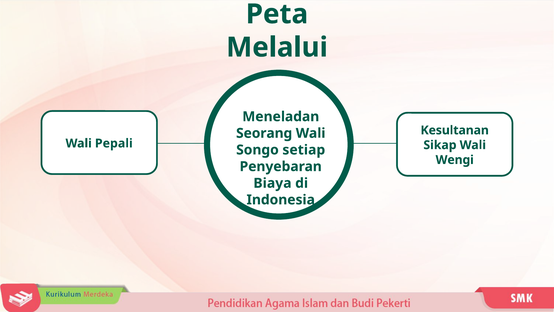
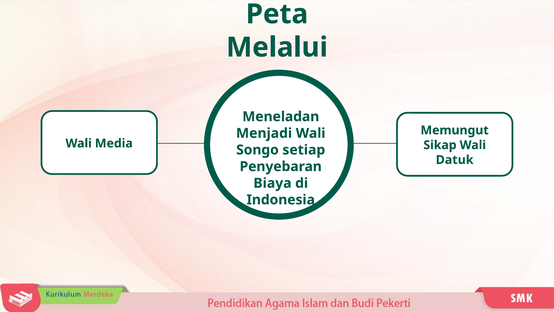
Kesultanan: Kesultanan -> Memungut (455, 130)
Seorang: Seorang -> Menjadi (264, 133)
Pepali: Pepali -> Media (114, 143)
Wengi: Wengi -> Datuk (455, 160)
